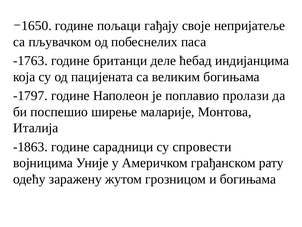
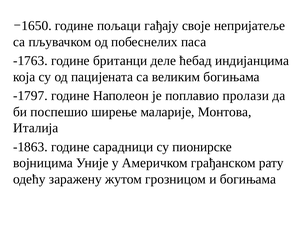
спровести: спровести -> пионирске (202, 147)
